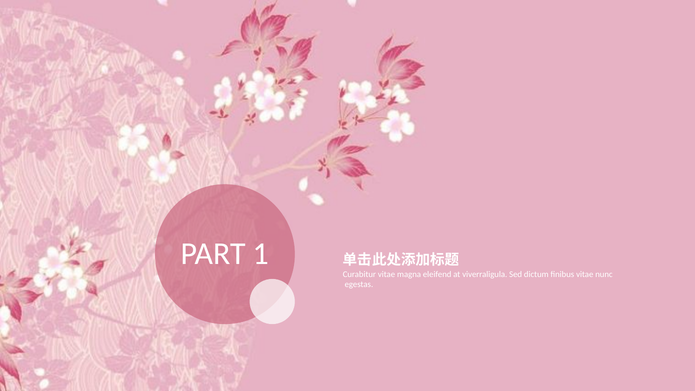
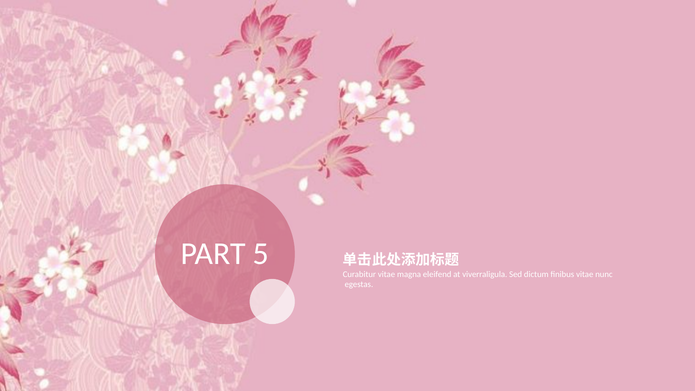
1: 1 -> 5 (261, 254)
